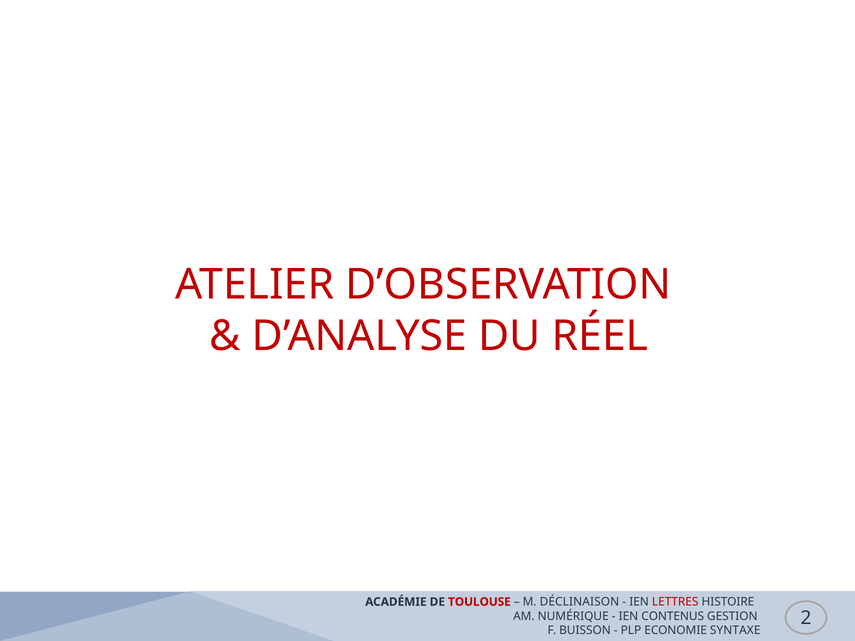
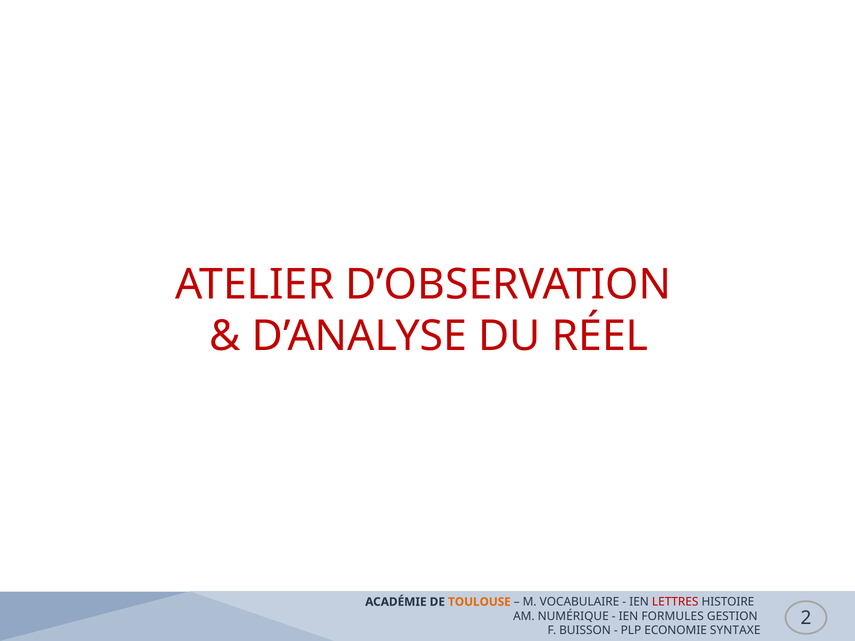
TOULOUSE colour: red -> orange (479, 602)
DÉCLINAISON: DÉCLINAISON -> VOCABULAIRE (579, 602)
CONTENUS: CONTENUS -> FORMULES (673, 616)
